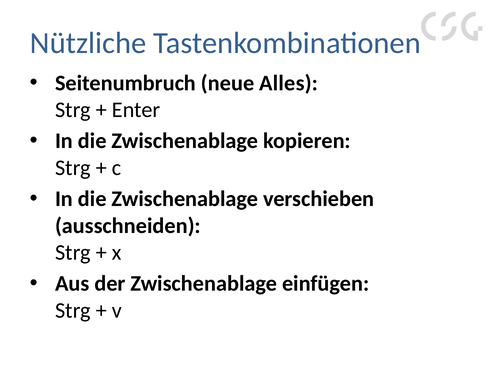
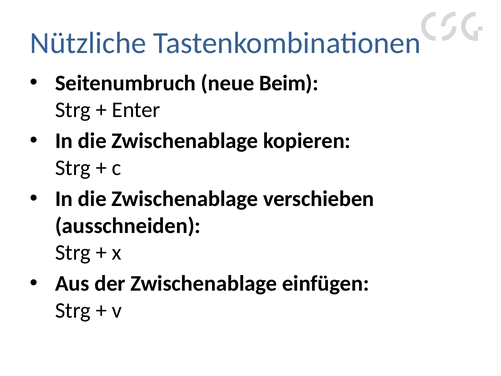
Alles: Alles -> Beim (289, 83)
